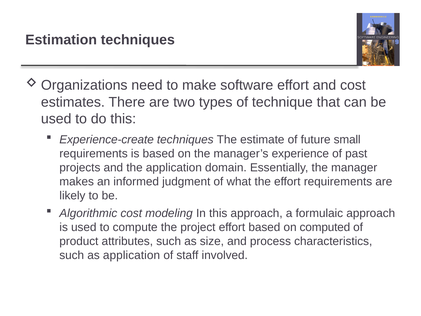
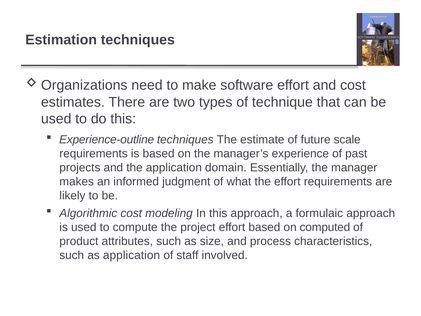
Experience-create: Experience-create -> Experience-outline (107, 139)
small: small -> scale (347, 139)
